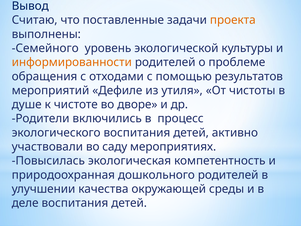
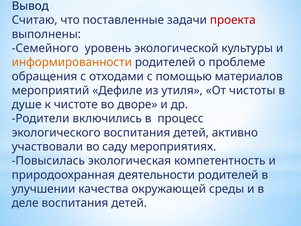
проекта colour: orange -> red (233, 20)
результатов: результатов -> материалов (249, 76)
дошкольного: дошкольного -> деятельности (156, 175)
